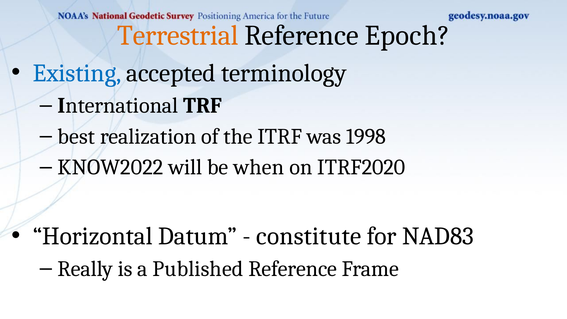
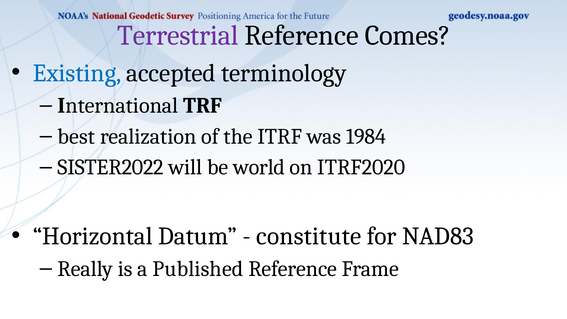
Terrestrial colour: orange -> purple (178, 35)
Epoch: Epoch -> Comes (408, 35)
1998: 1998 -> 1984 (366, 136)
KNOW2022: KNOW2022 -> SISTER2022 (111, 167)
when: when -> world (259, 167)
